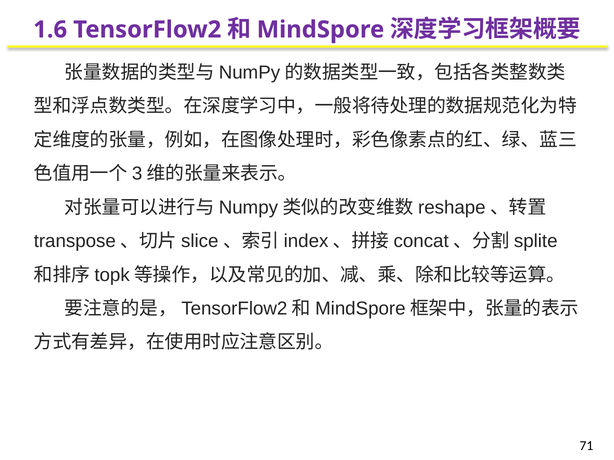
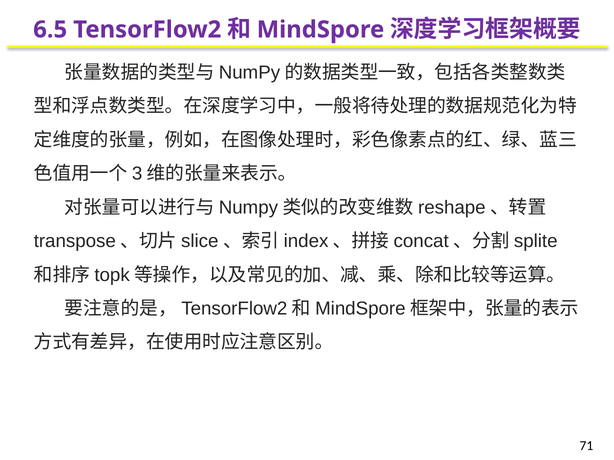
1.6: 1.6 -> 6.5 (50, 30)
